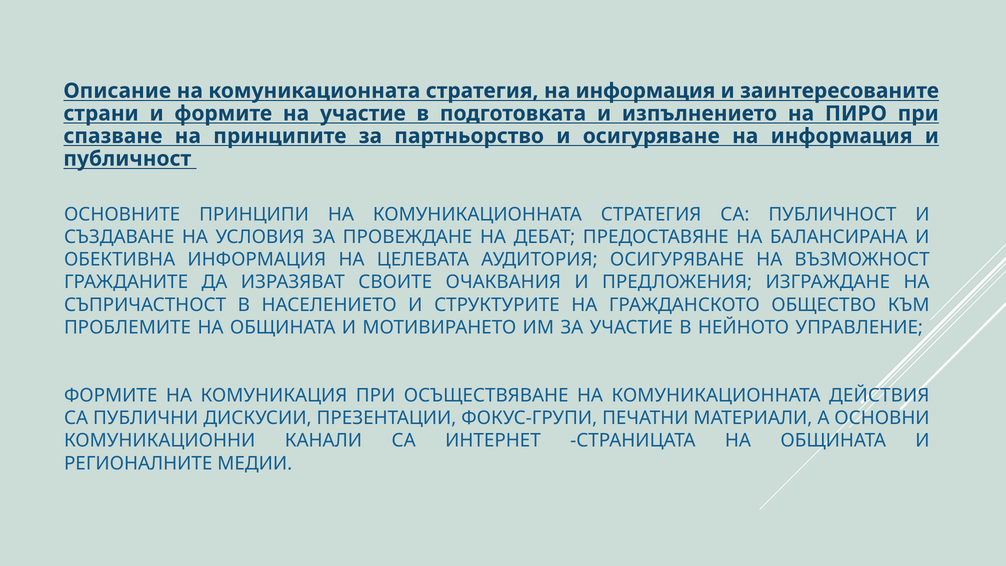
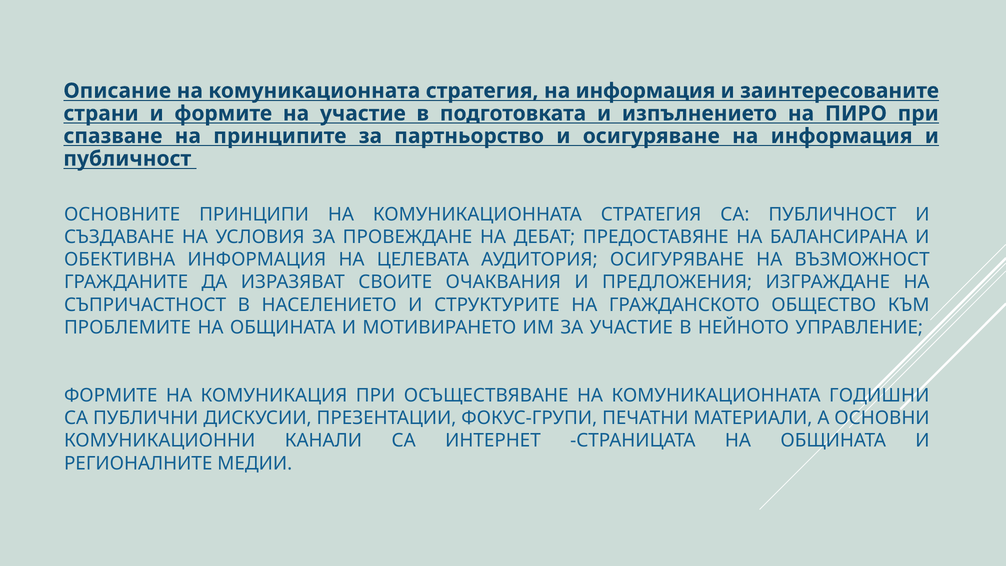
ДЕЙСТВИЯ: ДЕЙСТВИЯ -> ГОДИШНИ (879, 395)
